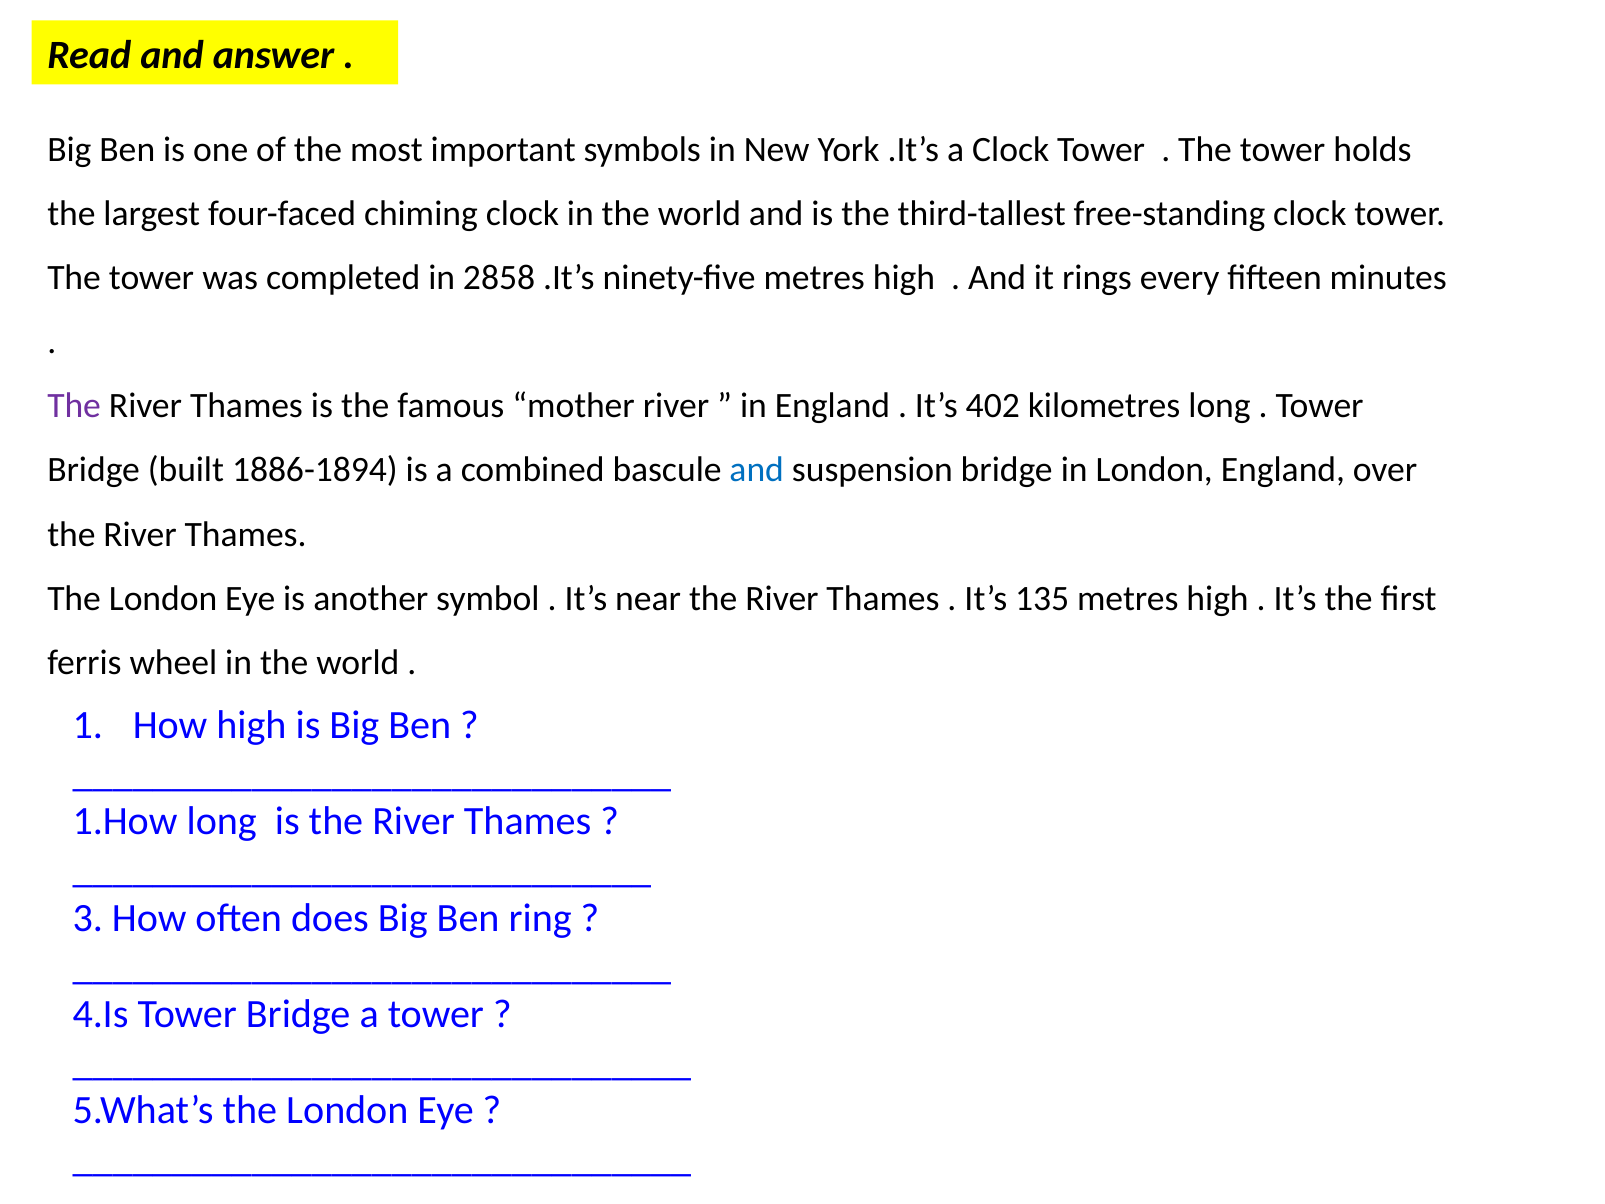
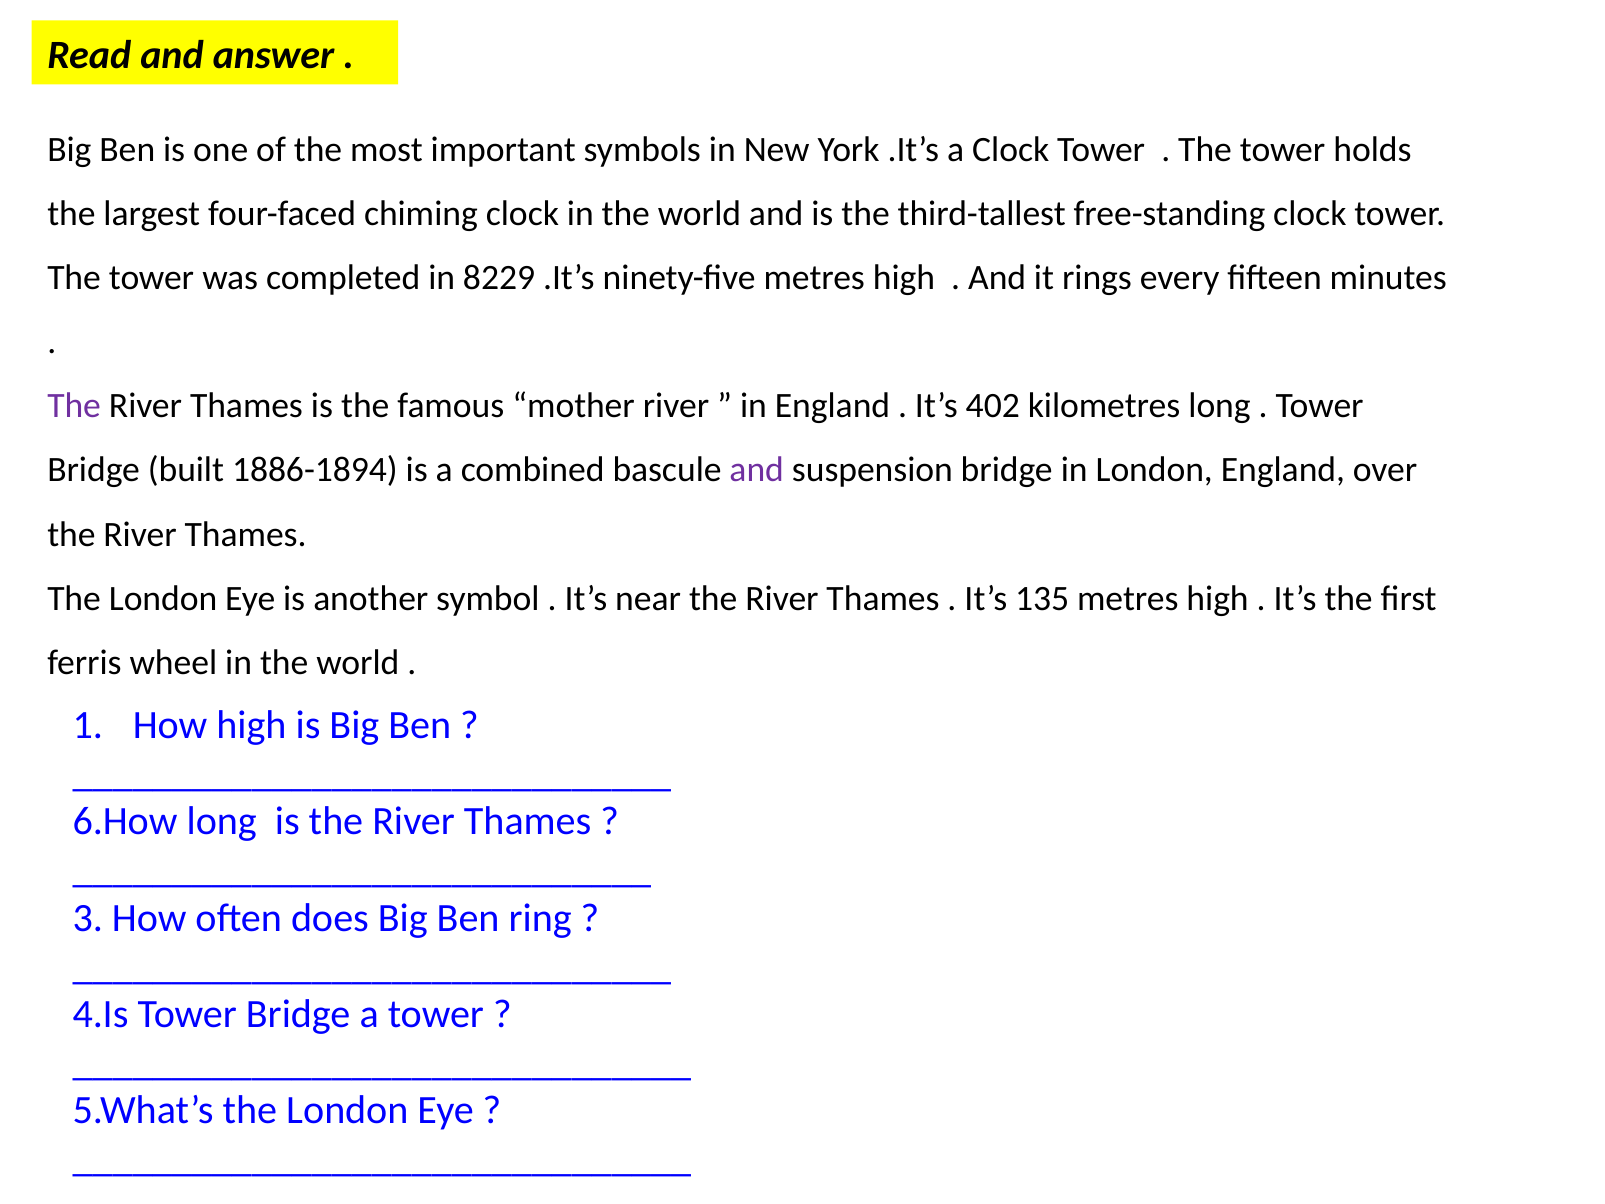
2858: 2858 -> 8229 (499, 278)
and colour: blue -> purple (757, 470)
1.How: 1.How -> 6.How (125, 821)
